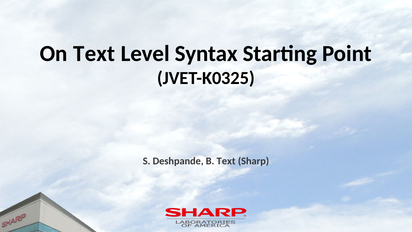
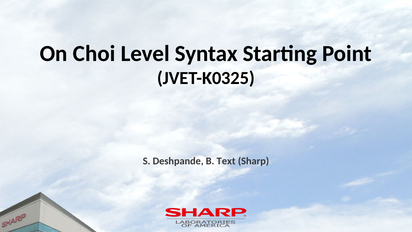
On Text: Text -> Choi (94, 54)
